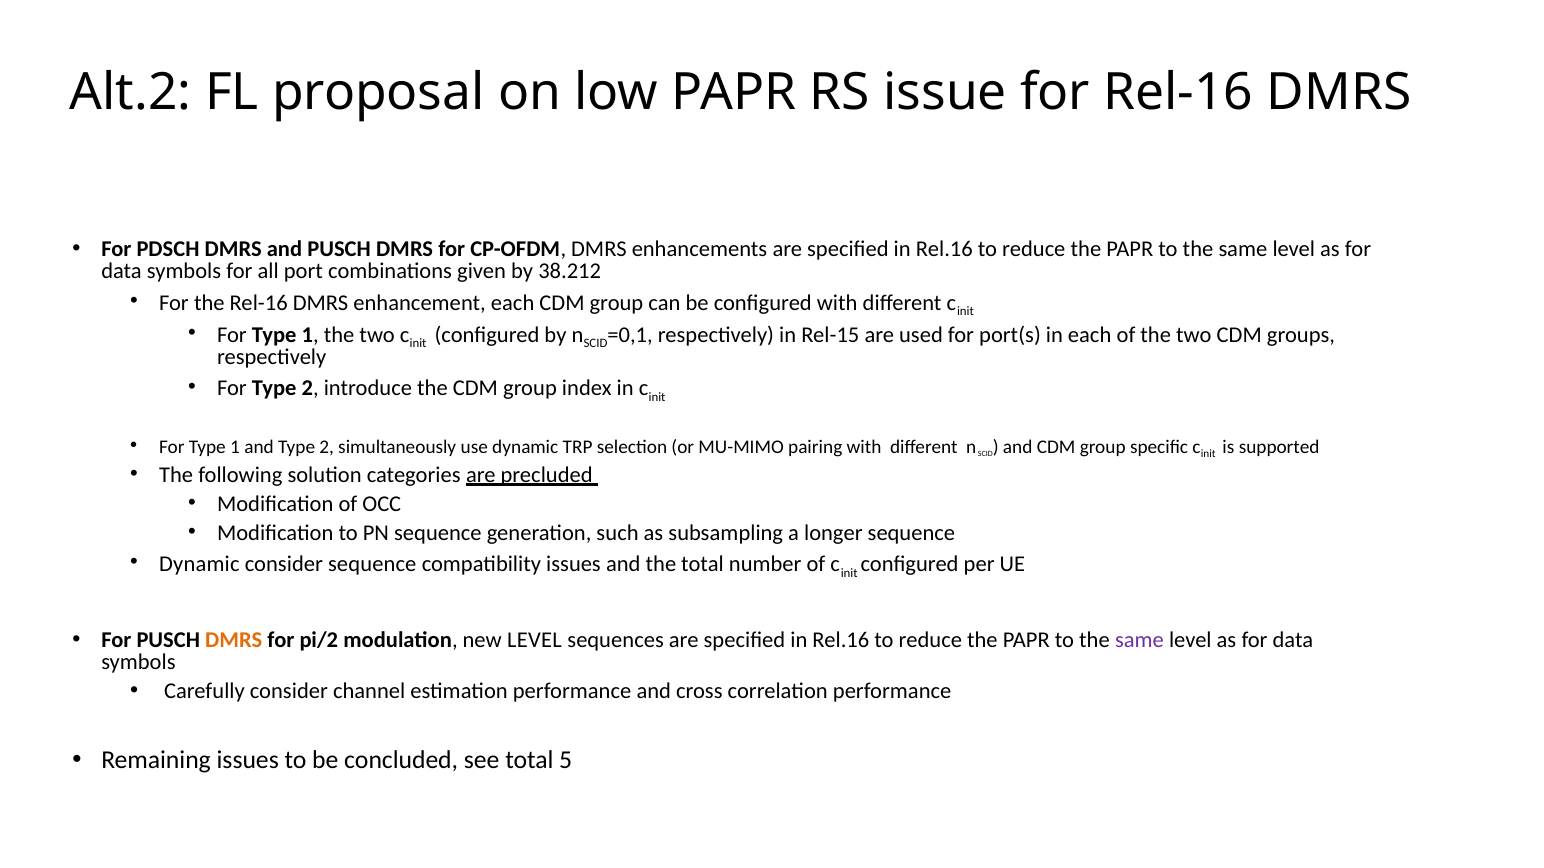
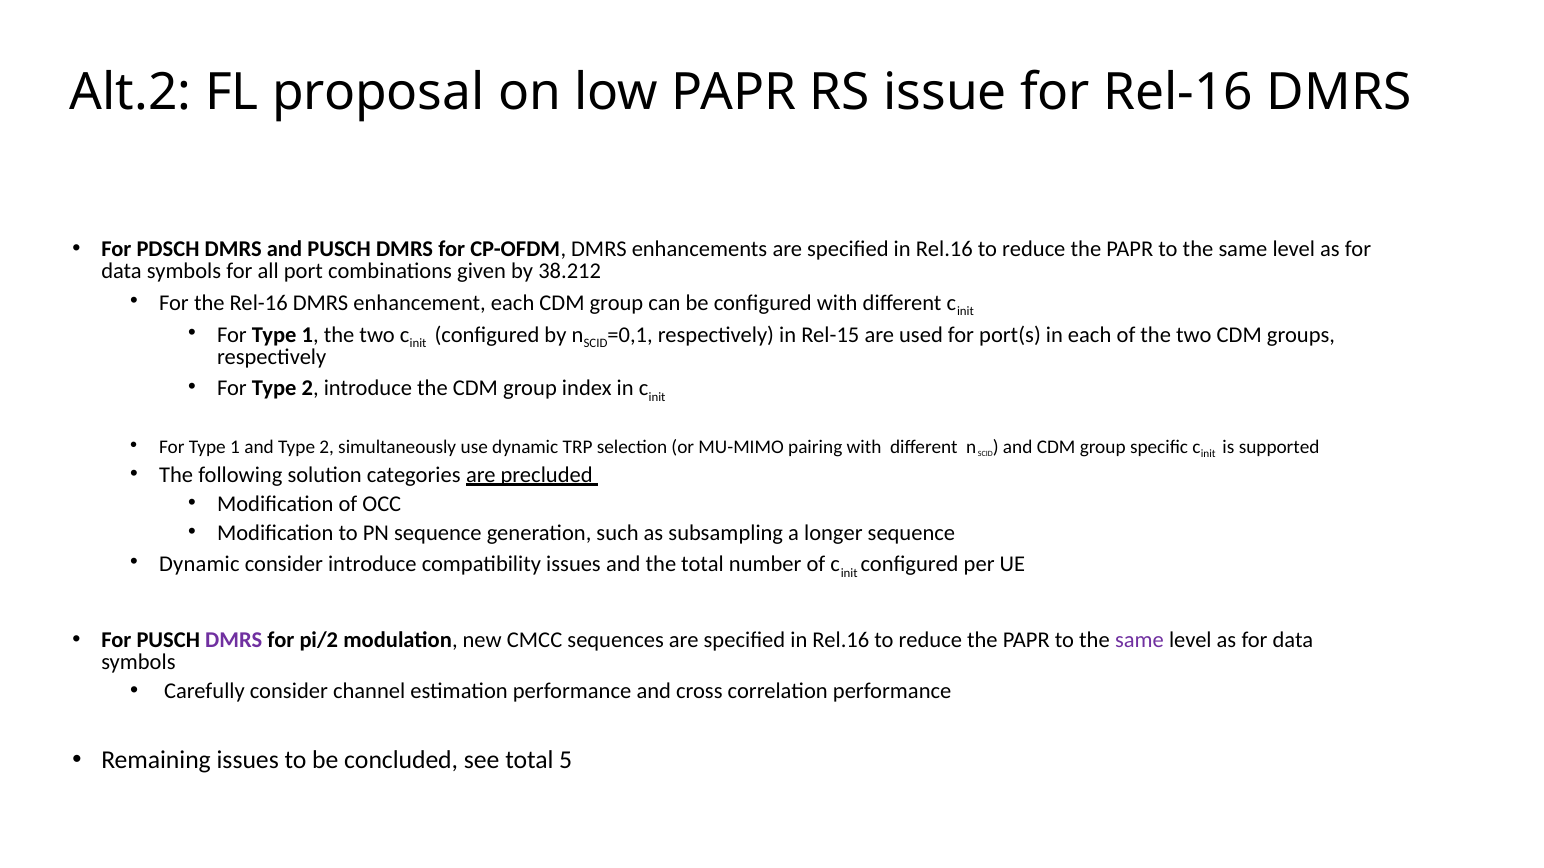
consider sequence: sequence -> introduce (372, 564)
DMRS colour: orange -> purple (234, 640)
new LEVEL: LEVEL -> CMCC (535, 640)
